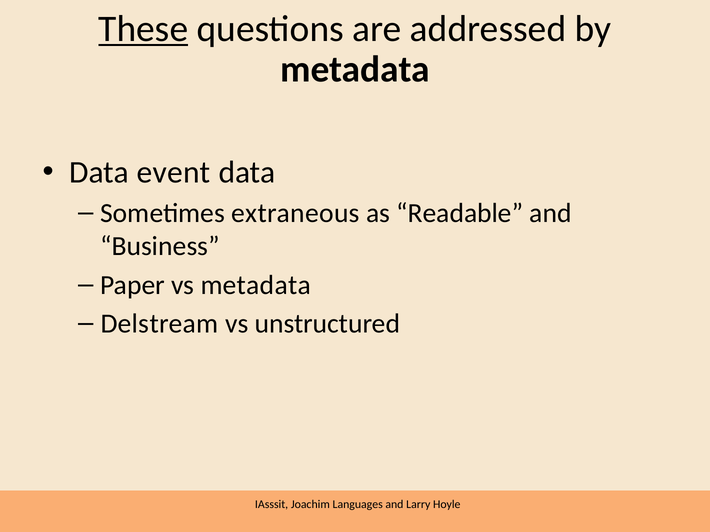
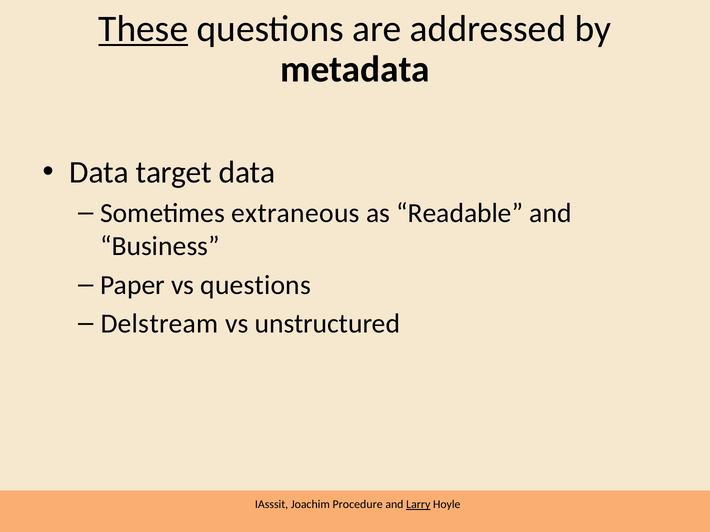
event: event -> target (174, 173)
vs metadata: metadata -> questions (256, 285)
Languages: Languages -> Procedure (358, 505)
Larry underline: none -> present (418, 505)
